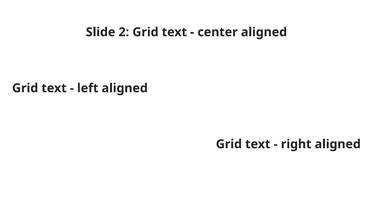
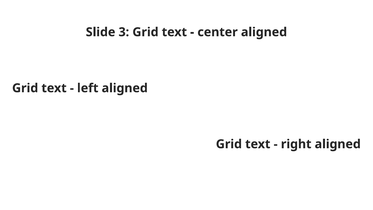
2: 2 -> 3 (124, 32)
